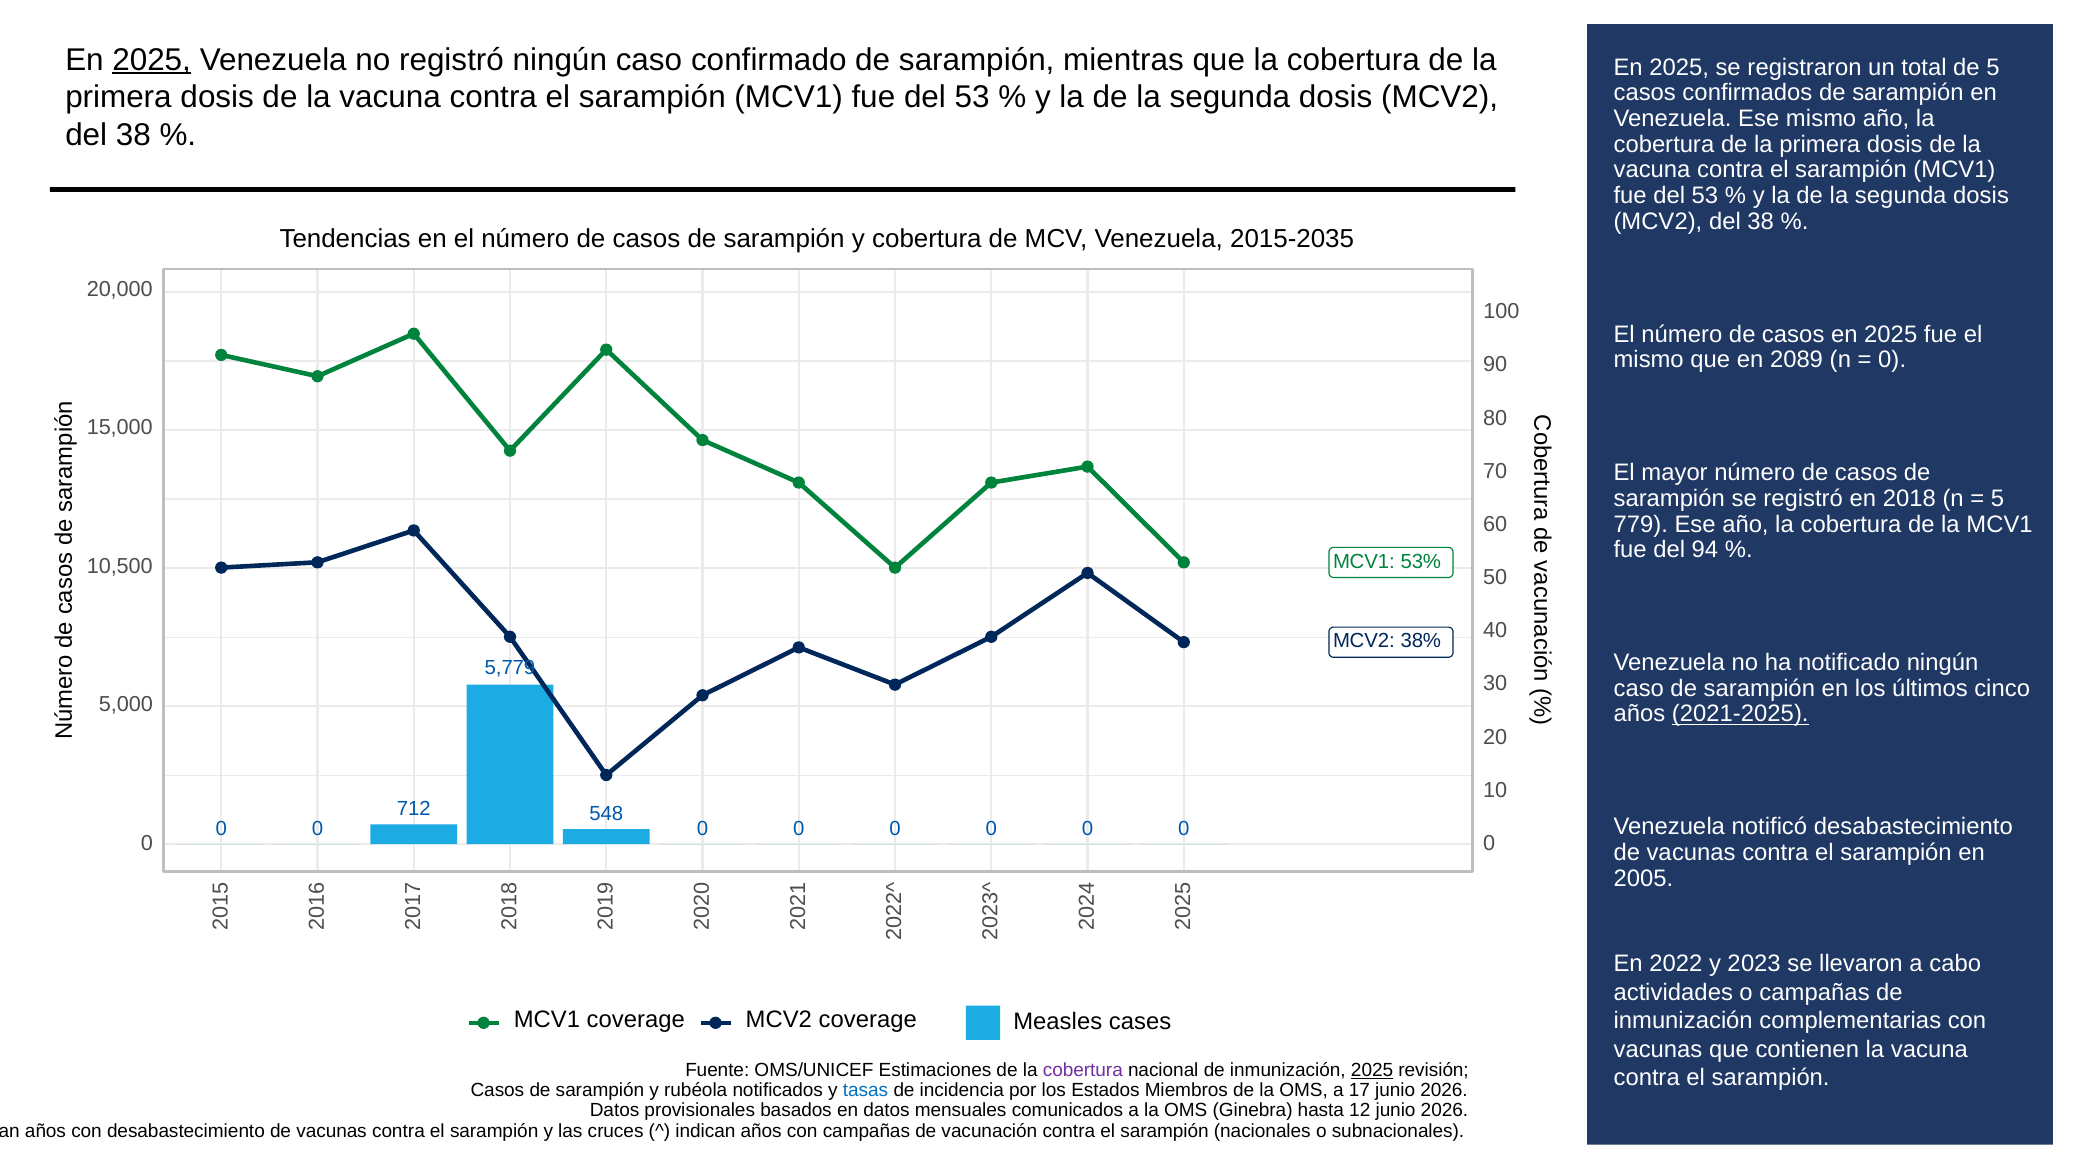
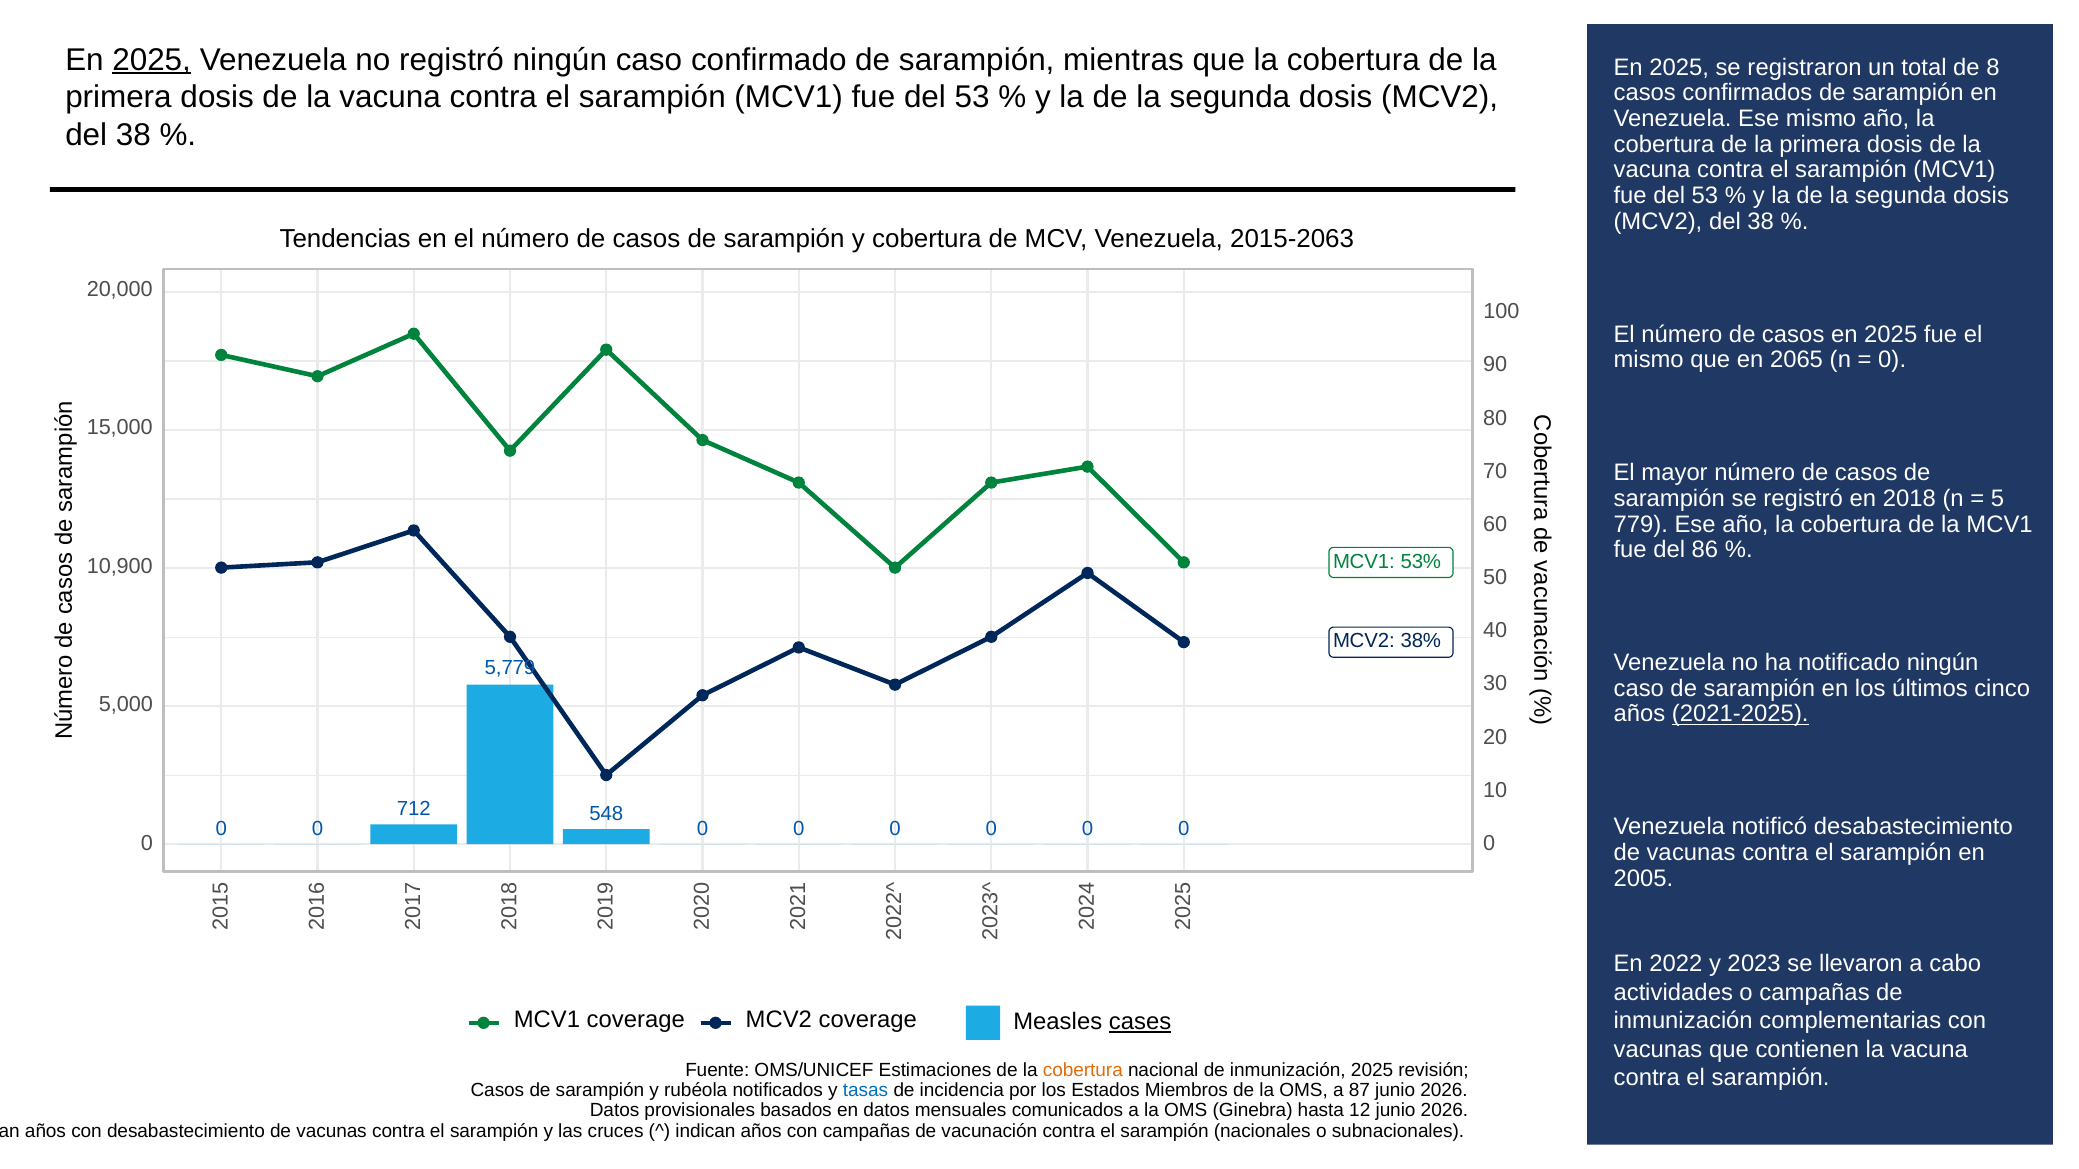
de 5: 5 -> 8 (1993, 67)
2015-2035: 2015-2035 -> 2015-2063 (1292, 239)
2089: 2089 -> 2065 (1797, 360)
94: 94 -> 86 (1705, 550)
10,500: 10,500 -> 10,900 (120, 566)
cases underline: none -> present (1140, 1022)
cobertura colour: purple -> orange (1083, 1070)
2025 underline: present -> none (1372, 1070)
17: 17 -> 87 (1360, 1090)
